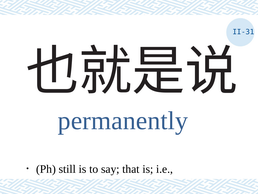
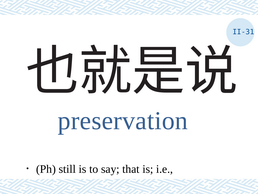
permanently: permanently -> preservation (123, 120)
